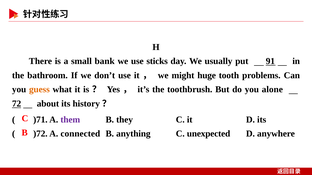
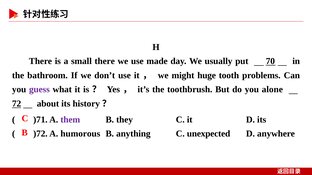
small bank: bank -> there (105, 61)
sticks: sticks -> made (157, 61)
91: 91 -> 70 (270, 61)
guess colour: orange -> purple (39, 90)
connected: connected -> humorous (80, 134)
